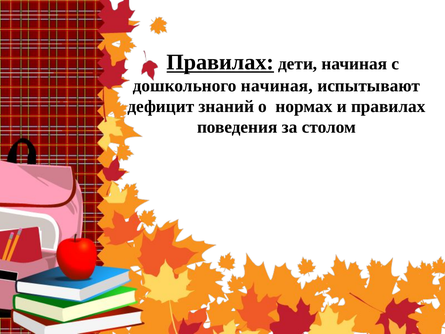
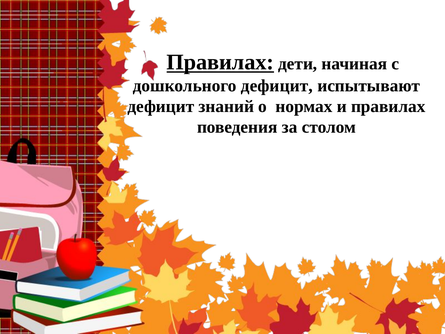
дошкольного начиная: начиная -> дефицит (277, 86)
